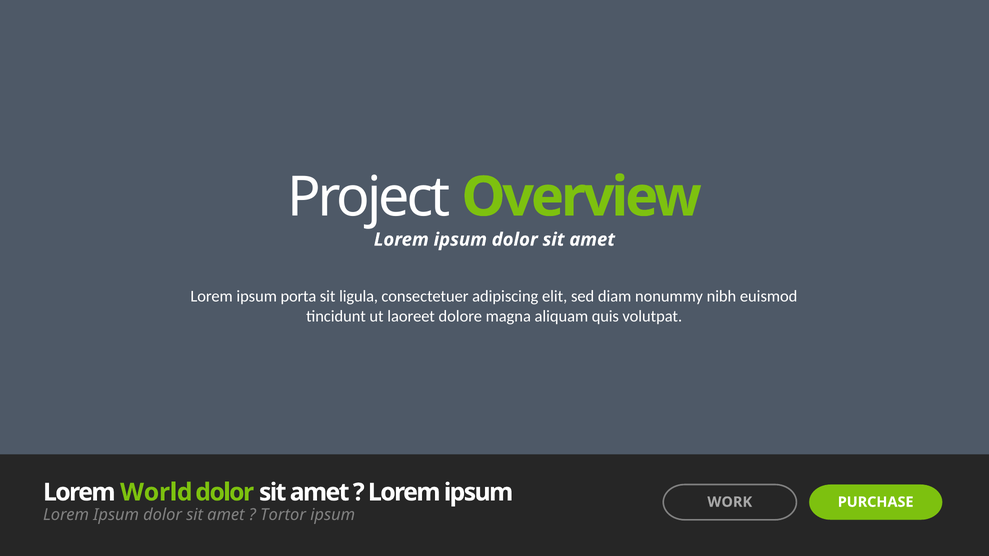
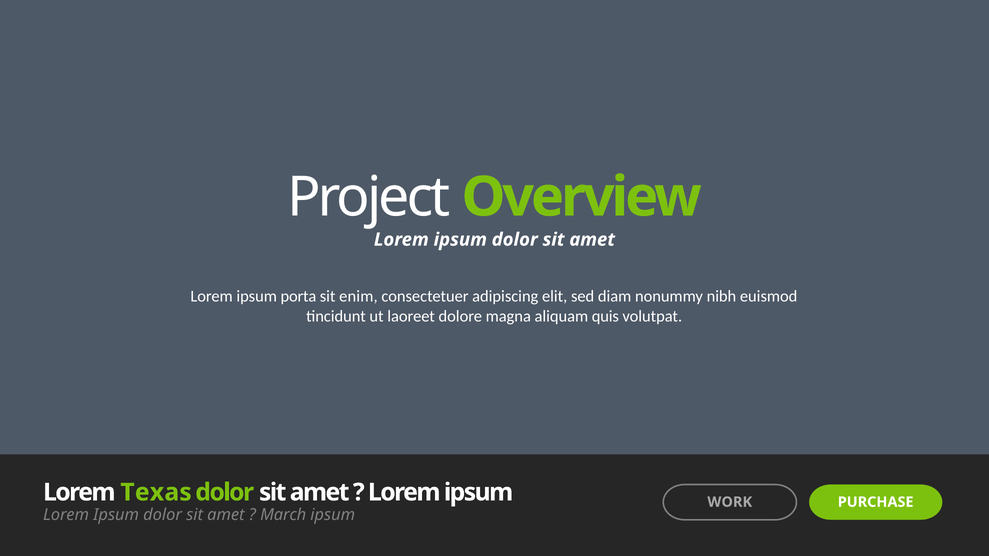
ligula: ligula -> enim (358, 297)
World: World -> Texas (156, 493)
Tortor: Tortor -> March (283, 515)
